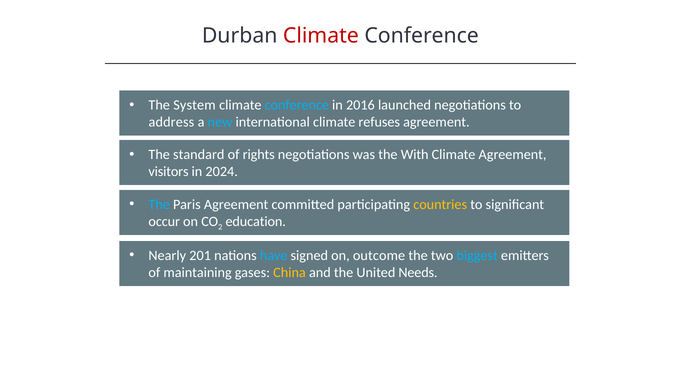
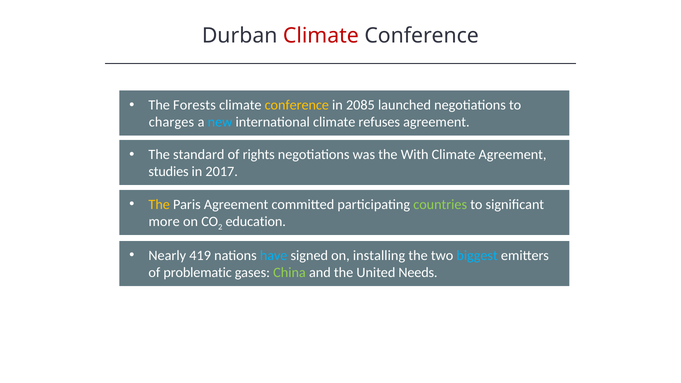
System: System -> Forests (194, 105)
conference colour: light blue -> yellow (297, 105)
2016: 2016 -> 2085 (360, 105)
address: address -> charges (171, 122)
visitors: visitors -> studies (169, 172)
2024: 2024 -> 2017 (222, 172)
The colour: light blue -> yellow (159, 204)
countries colour: yellow -> light green (440, 204)
occur: occur -> more (164, 222)
201: 201 -> 419 (200, 256)
outcome: outcome -> installing (379, 256)
maintaining: maintaining -> problematic (198, 273)
China colour: yellow -> light green (289, 273)
